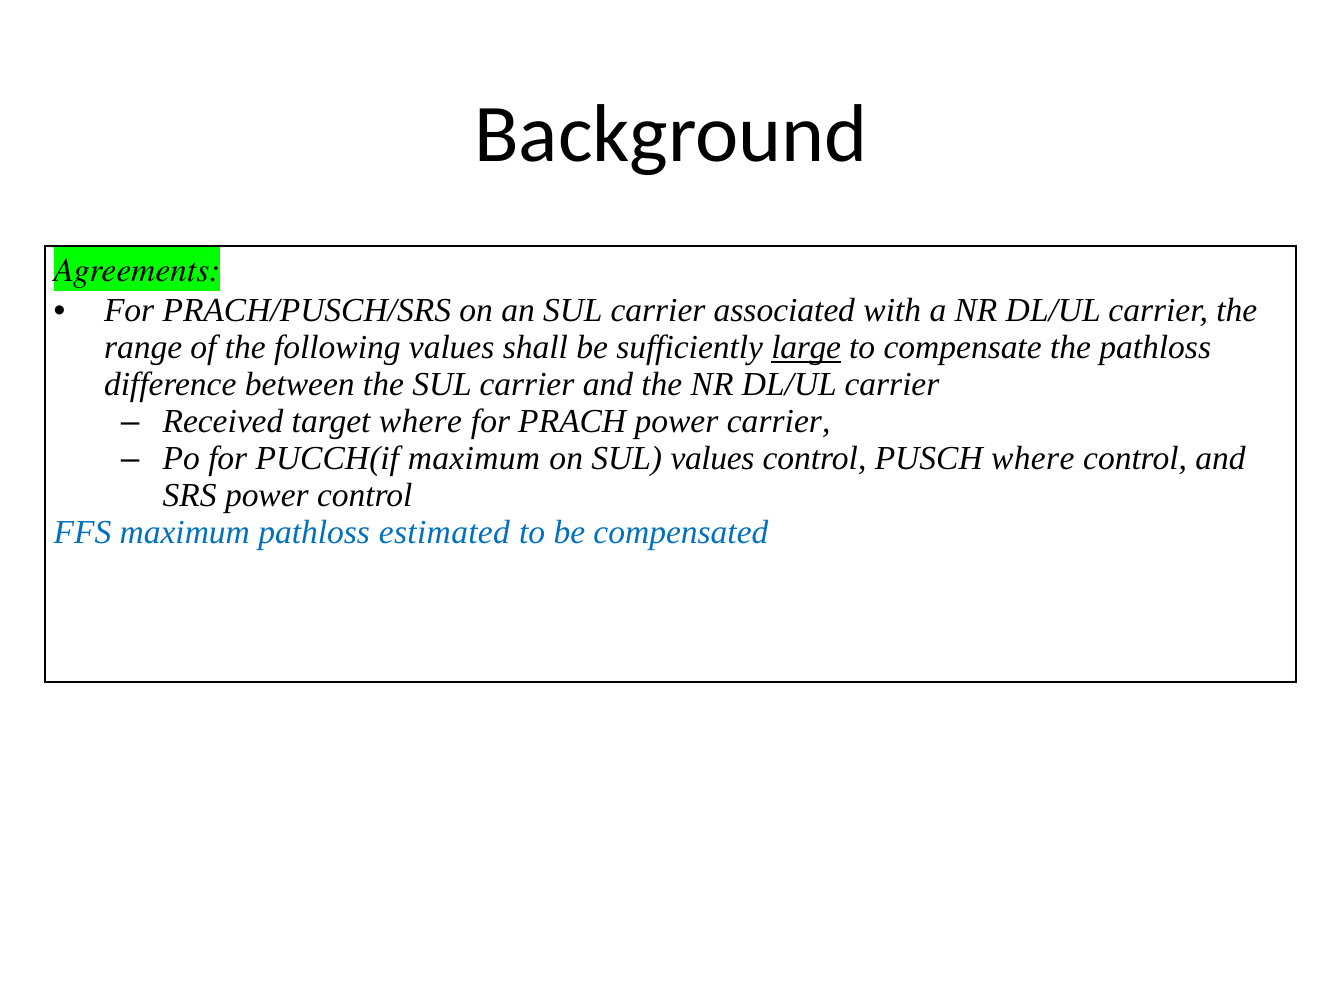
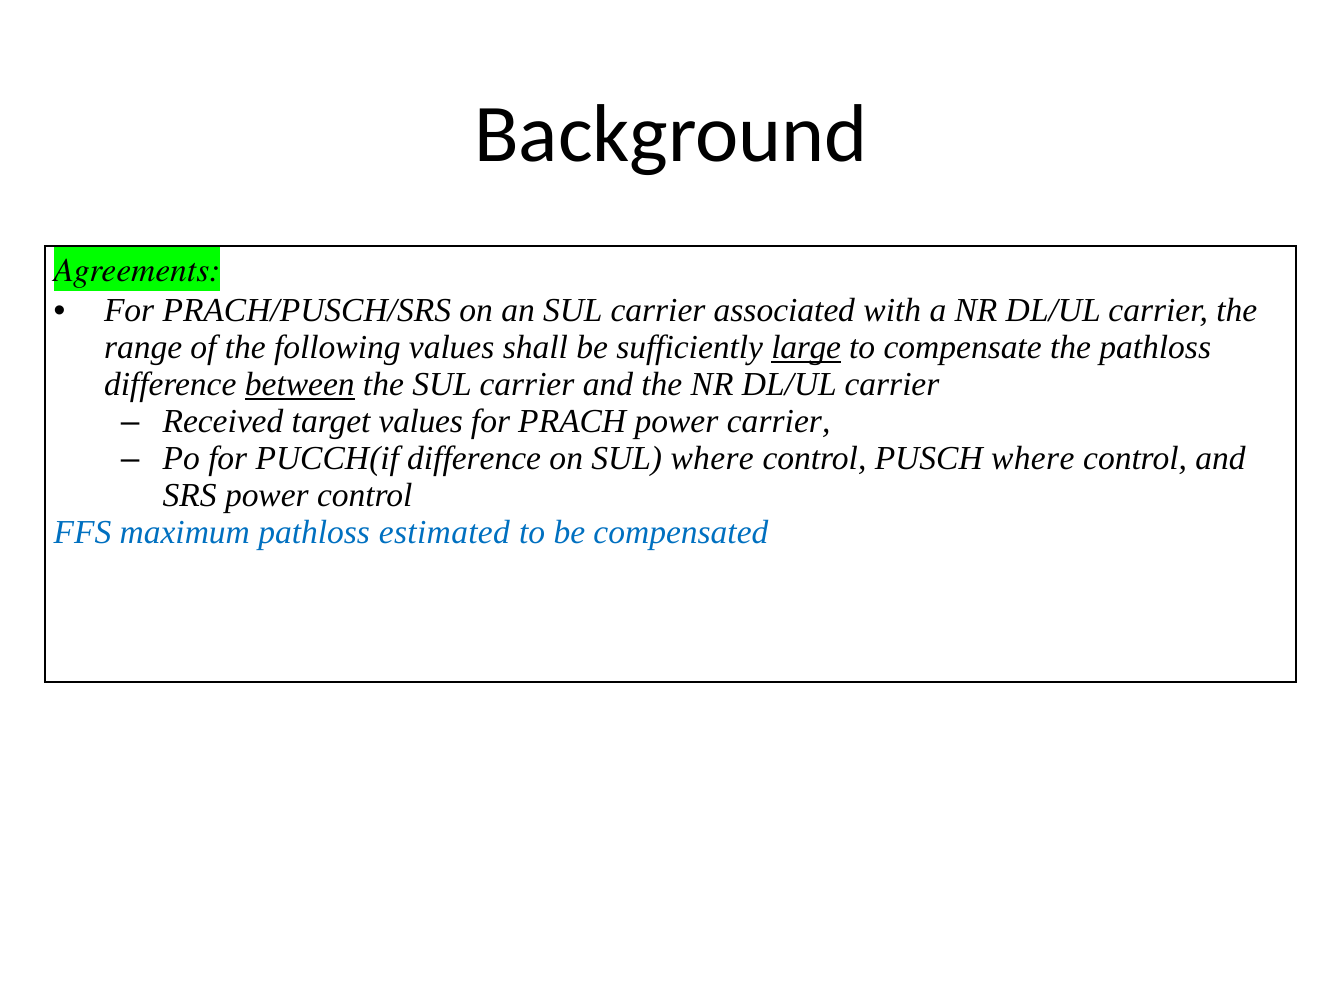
between underline: none -> present (300, 384)
target where: where -> values (421, 421)
PUCCH(if maximum: maximum -> difference (474, 458)
SUL values: values -> where (712, 458)
